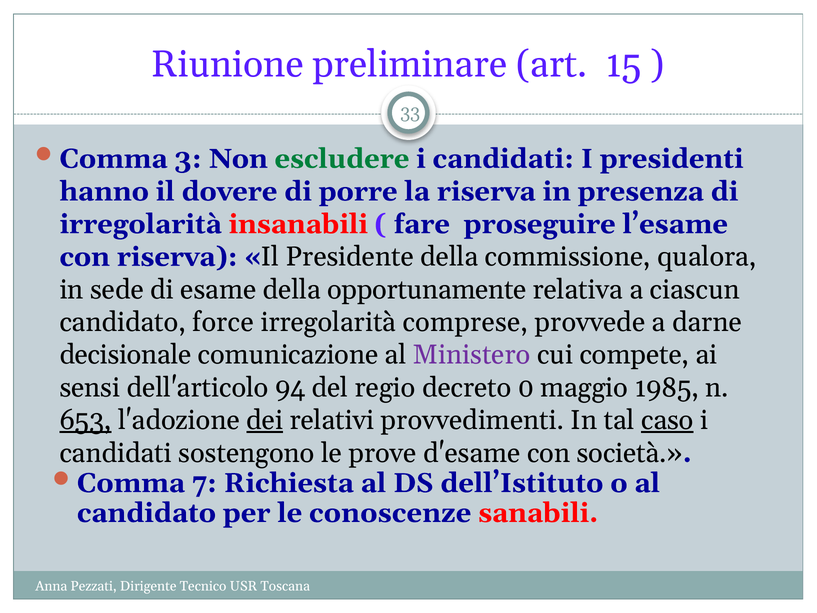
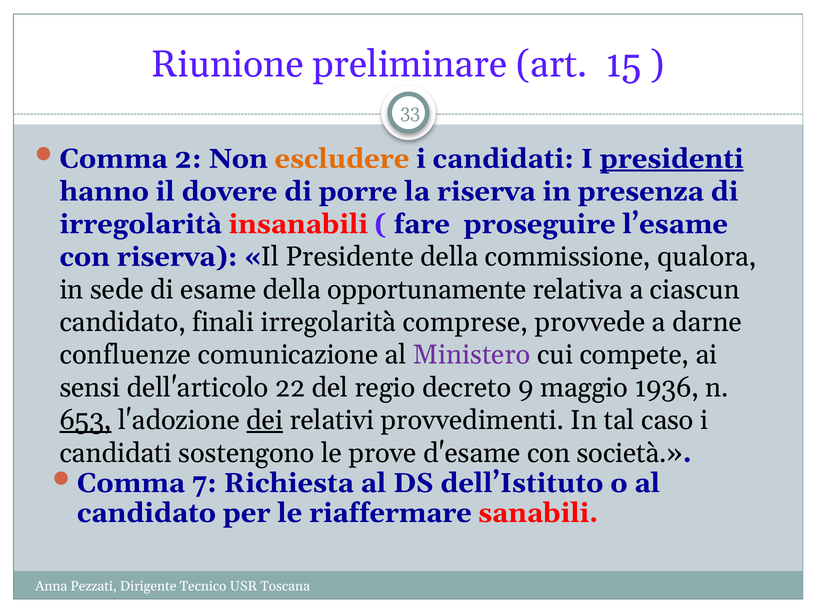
3: 3 -> 2 (188, 159)
escludere colour: green -> orange (342, 159)
presidenti underline: none -> present (672, 159)
force: force -> finali (223, 322)
decisionale: decisionale -> confluenze (125, 355)
94: 94 -> 22 (290, 387)
0: 0 -> 9 (526, 387)
1985: 1985 -> 1936 (667, 387)
caso underline: present -> none (667, 420)
conoscenze: conoscenze -> riaffermare (390, 513)
